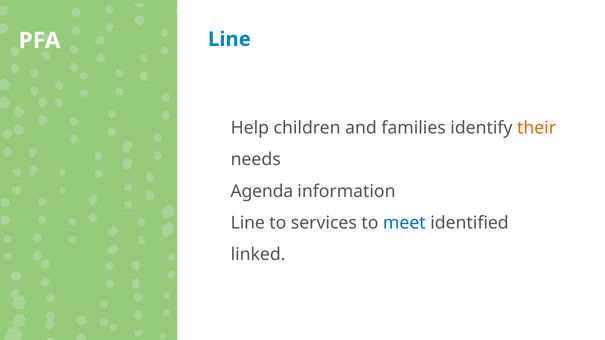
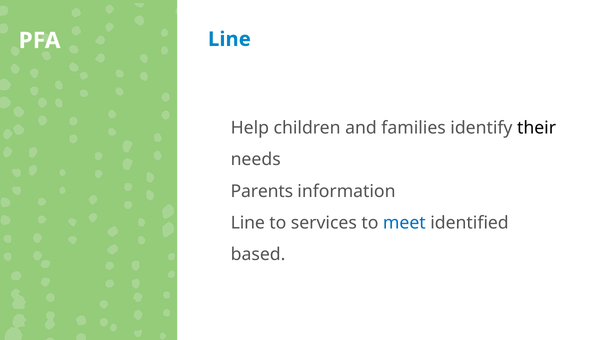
their colour: orange -> black (537, 128)
Agenda: Agenda -> Parents (262, 192)
linked: linked -> based (258, 255)
